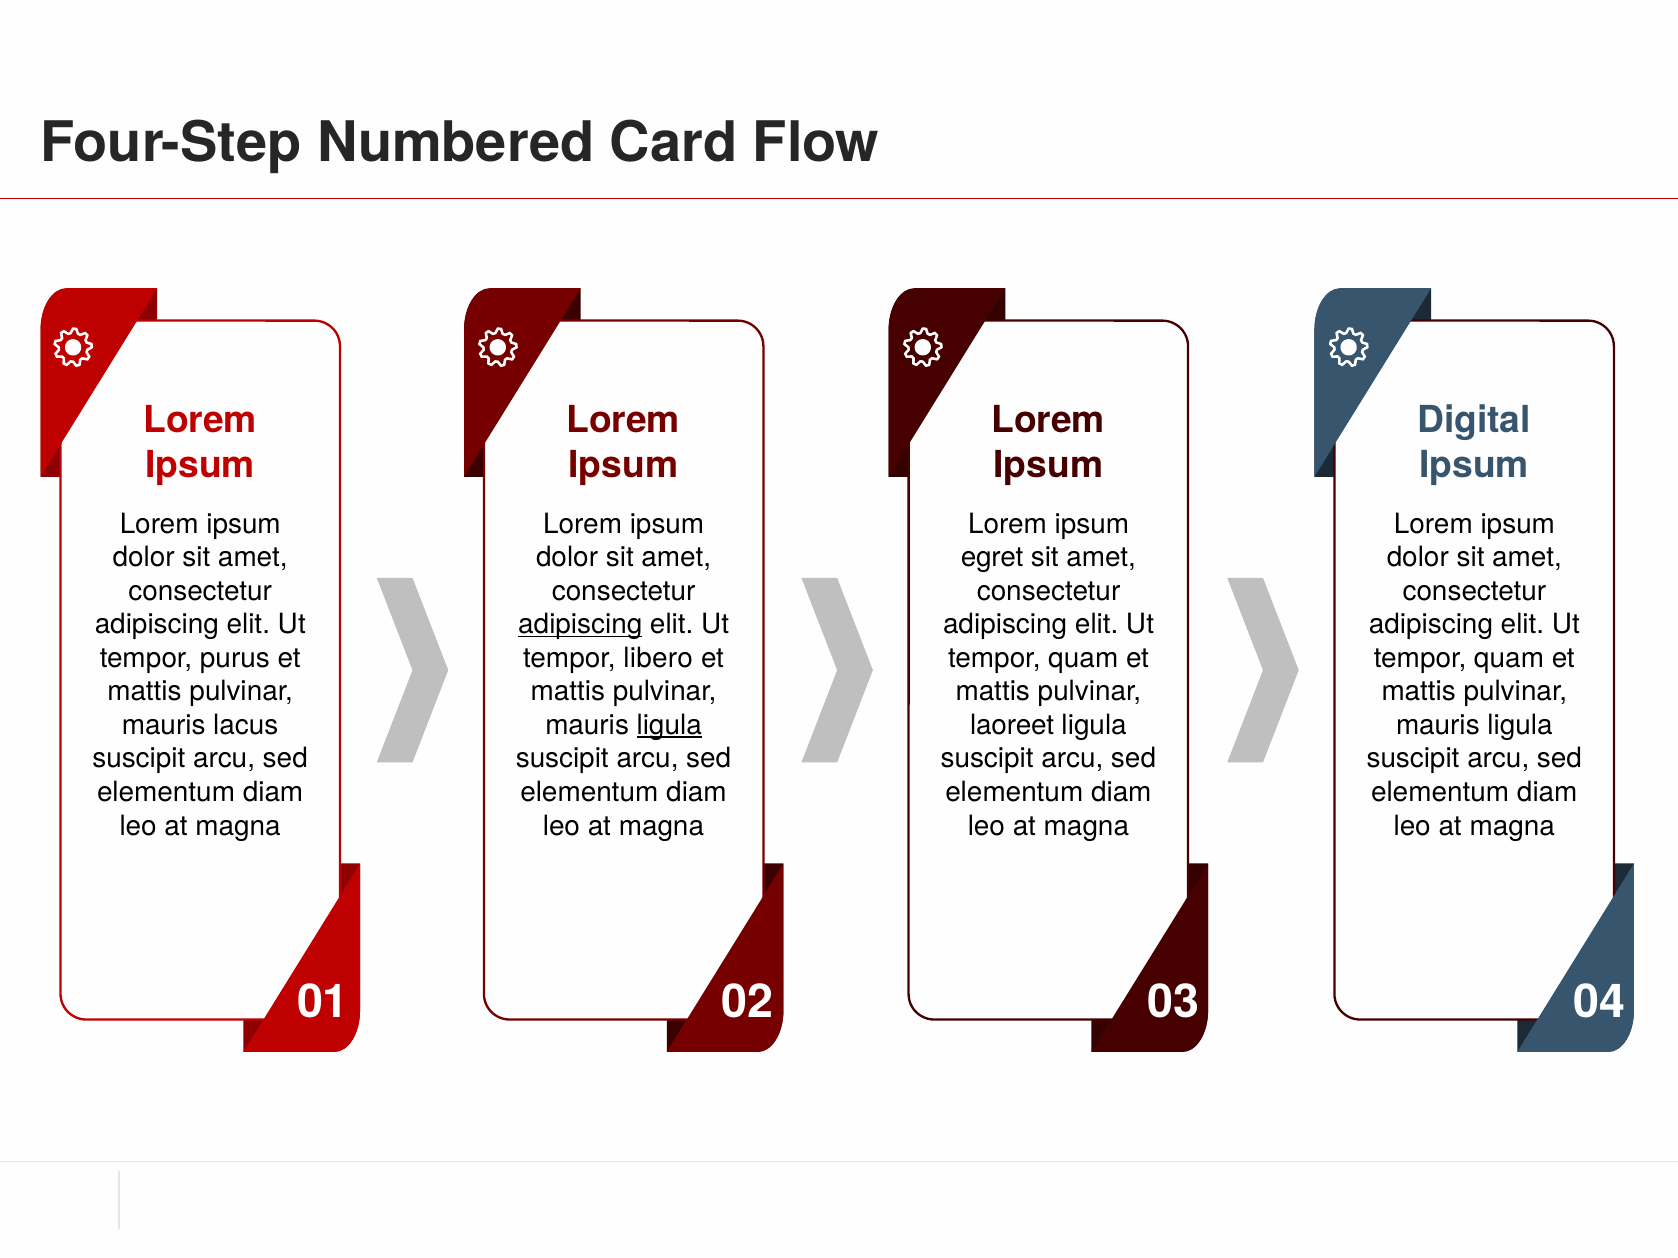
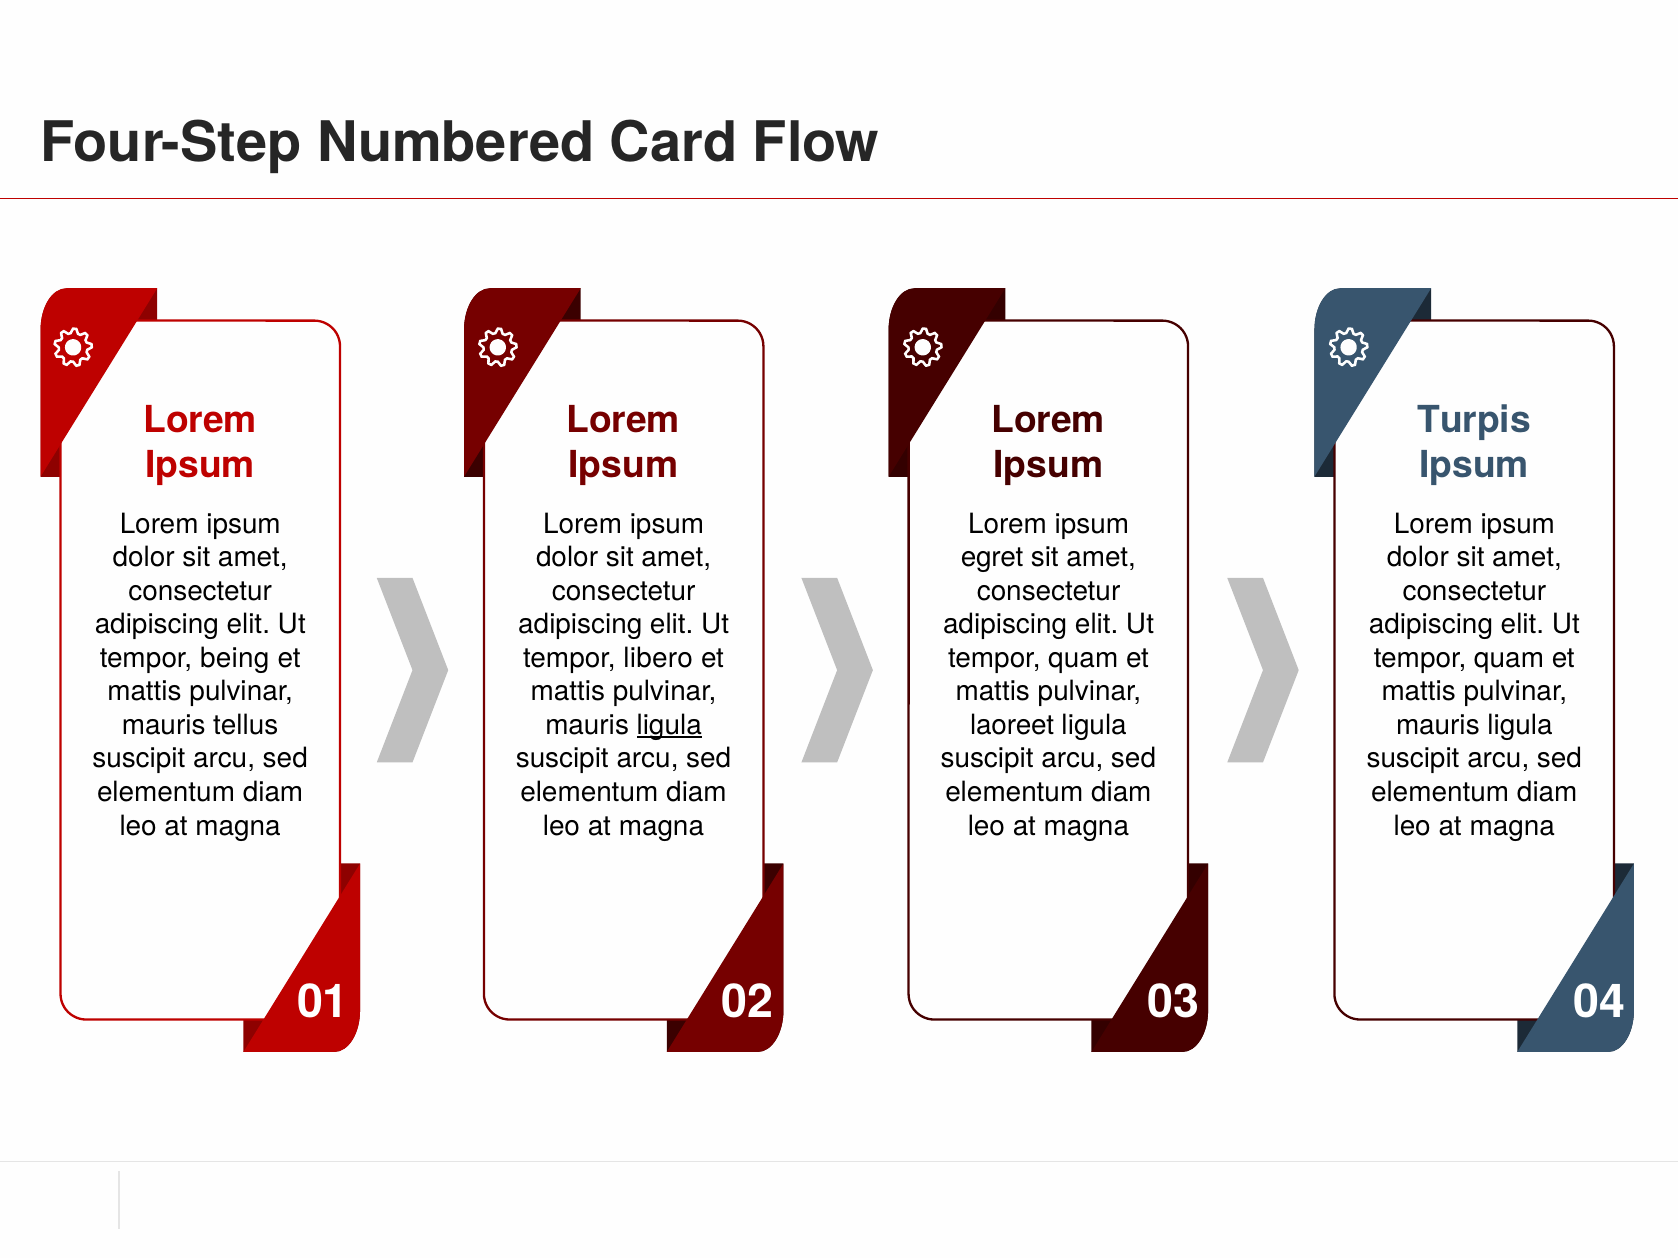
Digital: Digital -> Turpis (1474, 420)
adipiscing underline: present -> none (580, 625)
purus: purus -> being (235, 658)
lacus: lacus -> tellus (246, 725)
